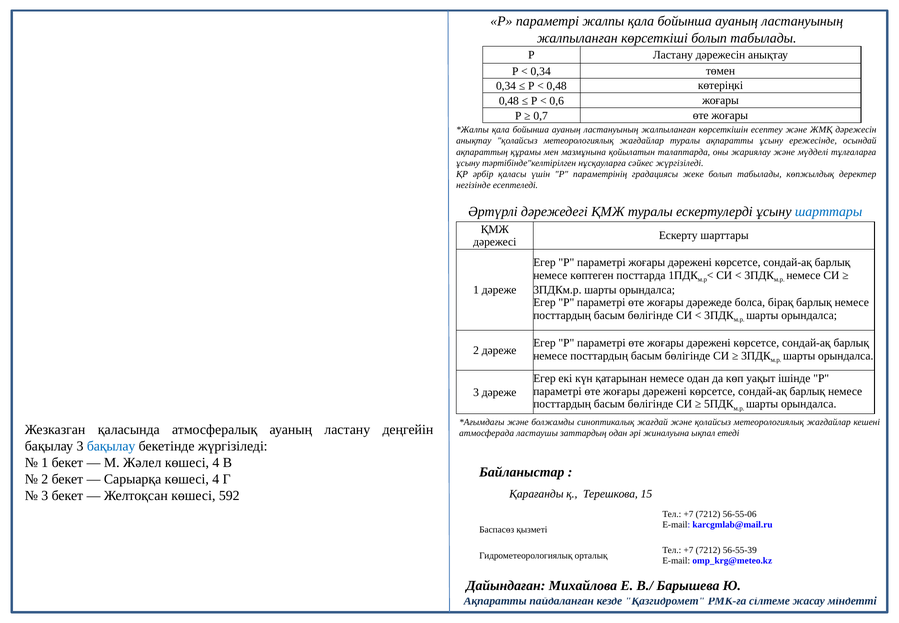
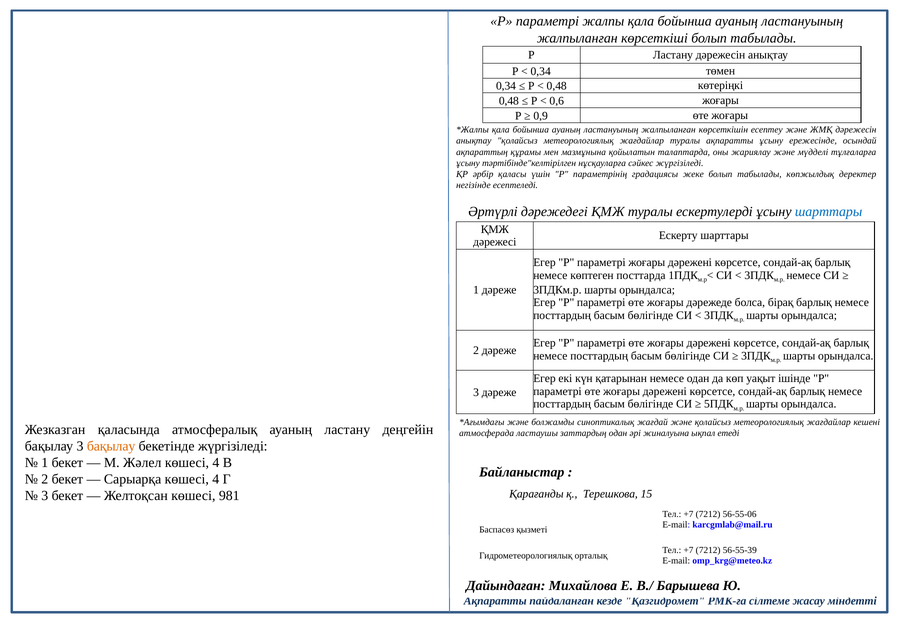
0,7: 0,7 -> 0,9 (541, 116)
бақылау colour: blue -> orange (111, 446)
592: 592 -> 981 (229, 495)
